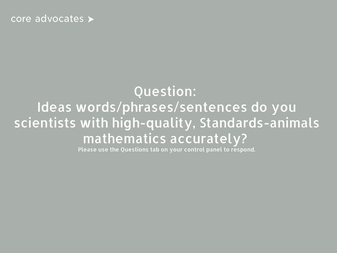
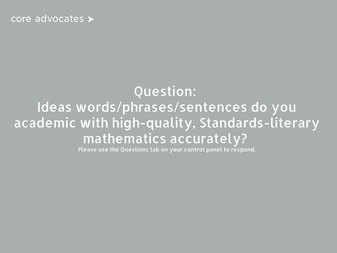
scientists: scientists -> academic (45, 123)
Standards-animals: Standards-animals -> Standards-literary (260, 123)
